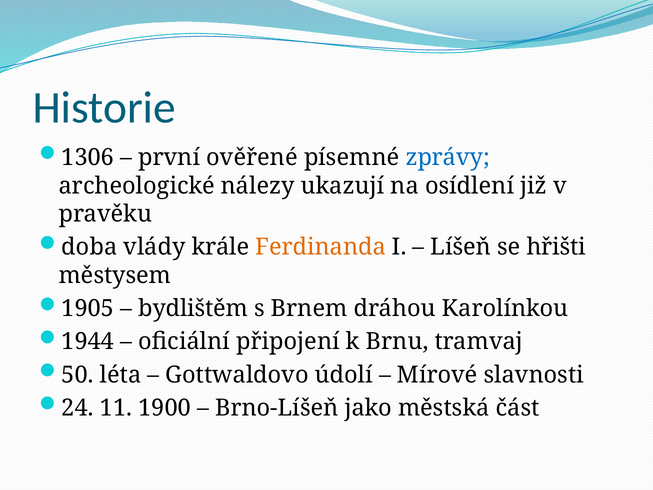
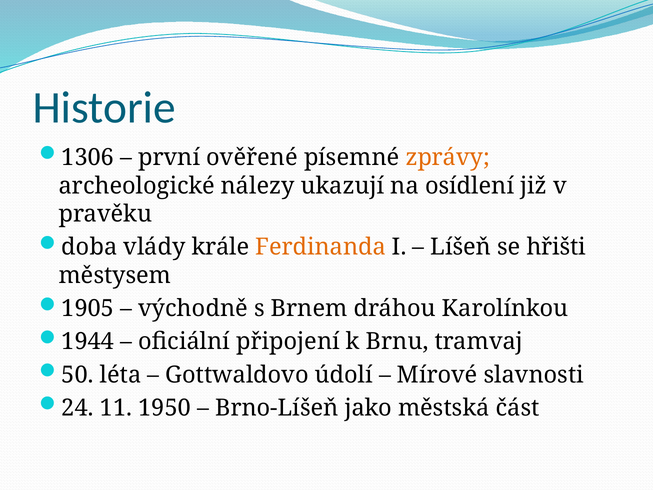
zprávy colour: blue -> orange (448, 157)
bydlištěm: bydlištěm -> východně (193, 308)
1900: 1900 -> 1950 (165, 408)
